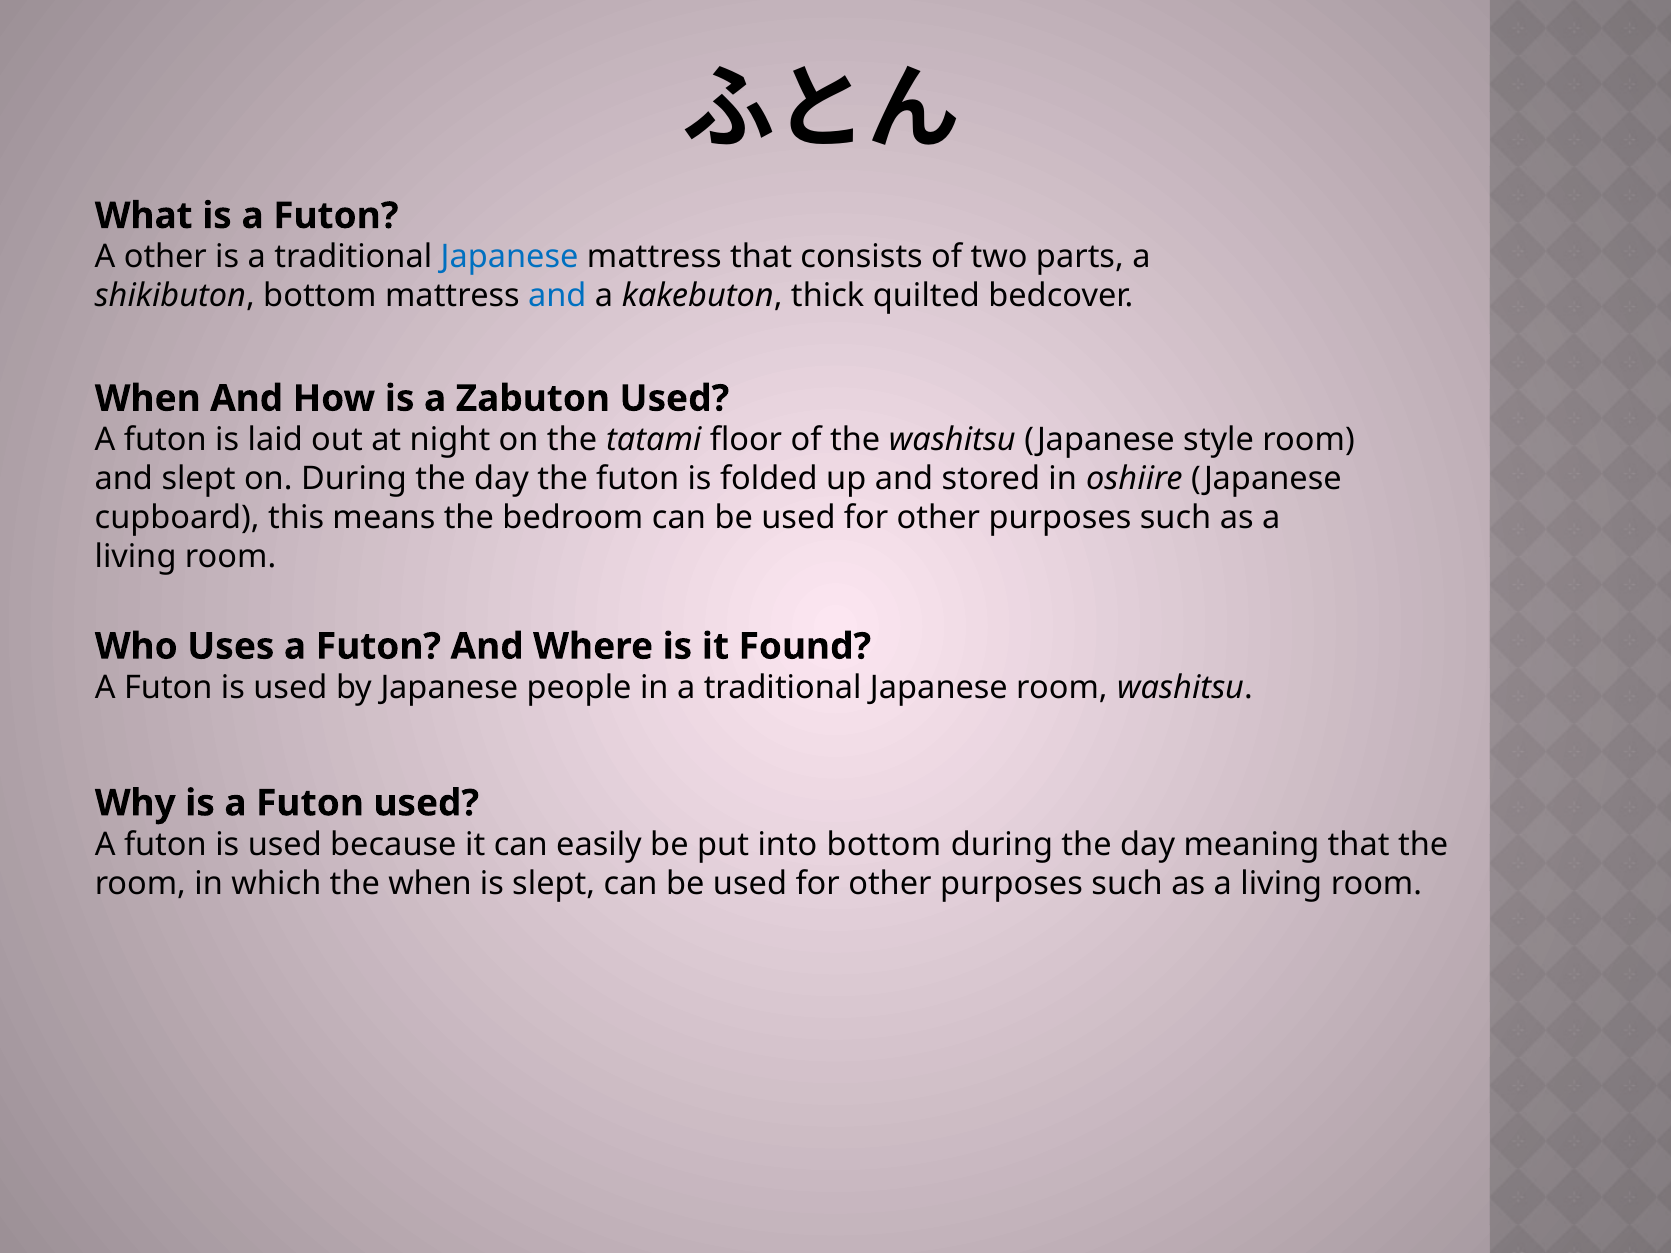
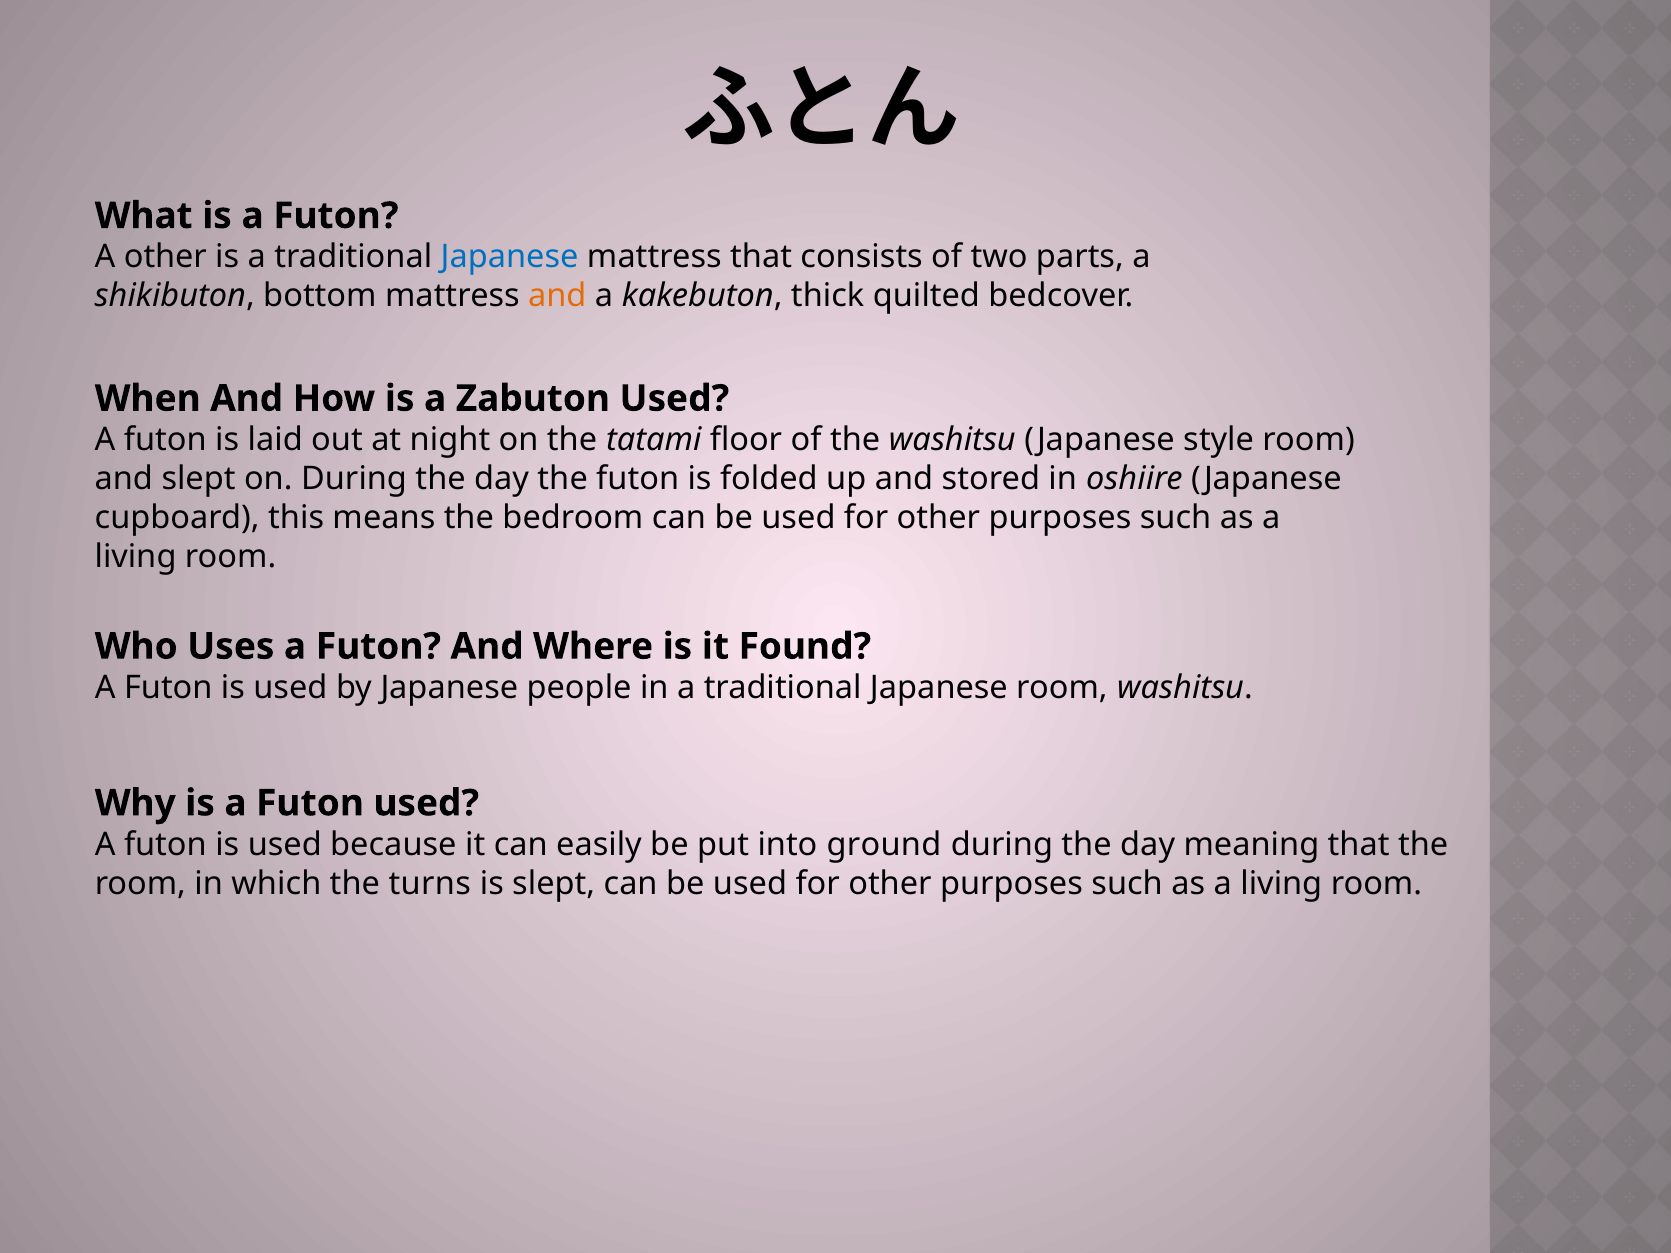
and colour: blue -> orange (557, 296)
into bottom: bottom -> ground (884, 845)
the when: when -> turns (430, 884)
